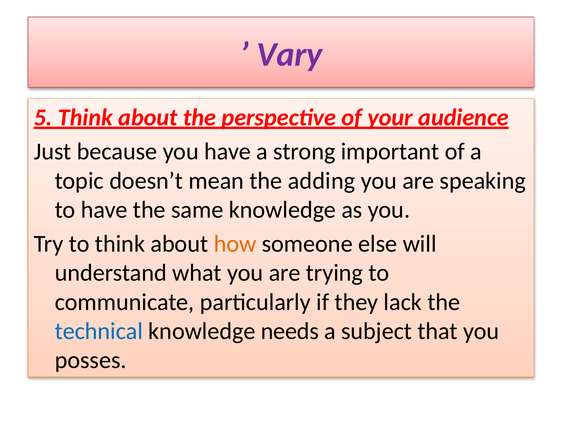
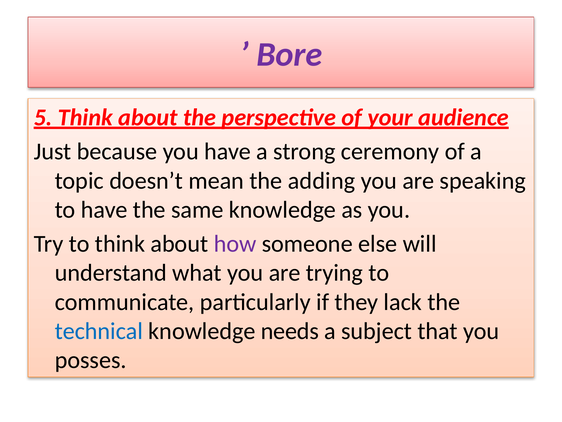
Vary: Vary -> Bore (289, 54)
important: important -> ceremony (390, 151)
how colour: orange -> purple (235, 244)
